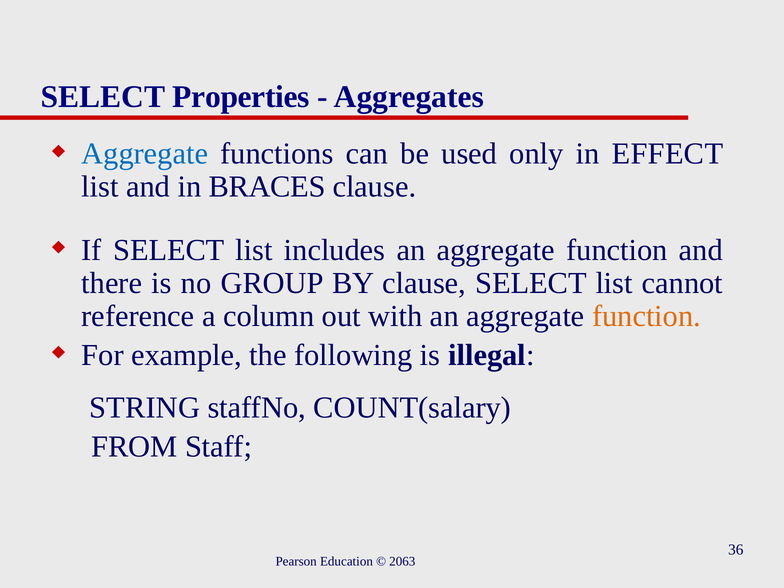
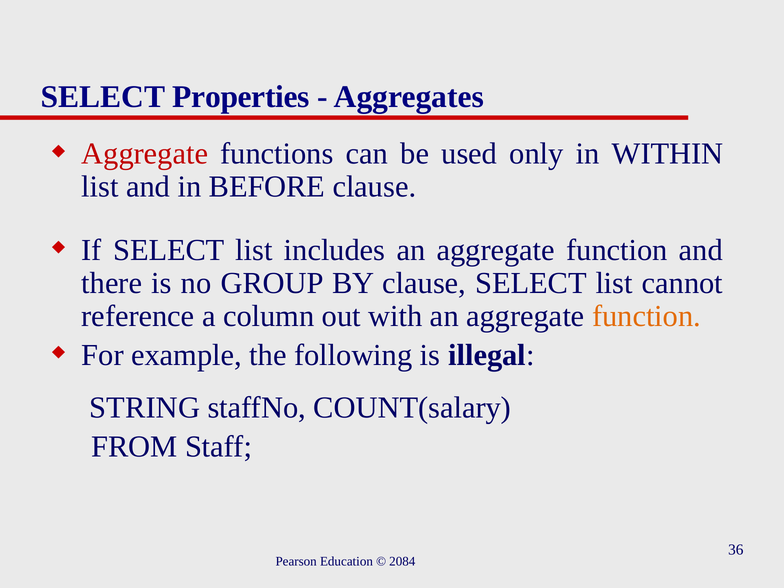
Aggregate colour: blue -> red (145, 154)
EFFECT: EFFECT -> WITHIN (668, 154)
BRACES: BRACES -> BEFORE (267, 187)
2063: 2063 -> 2084 (402, 561)
